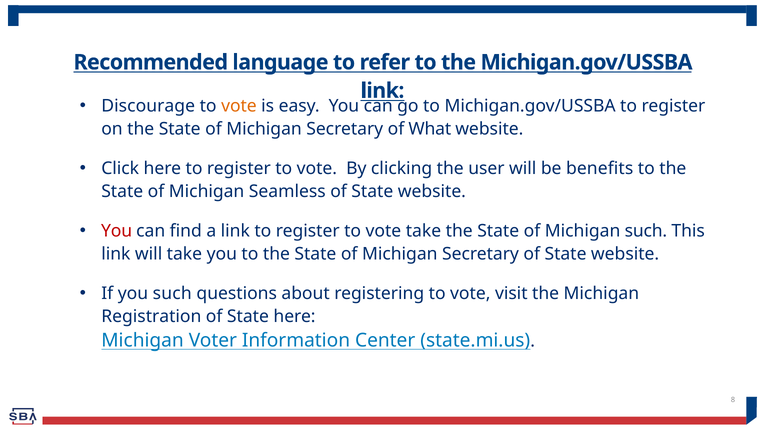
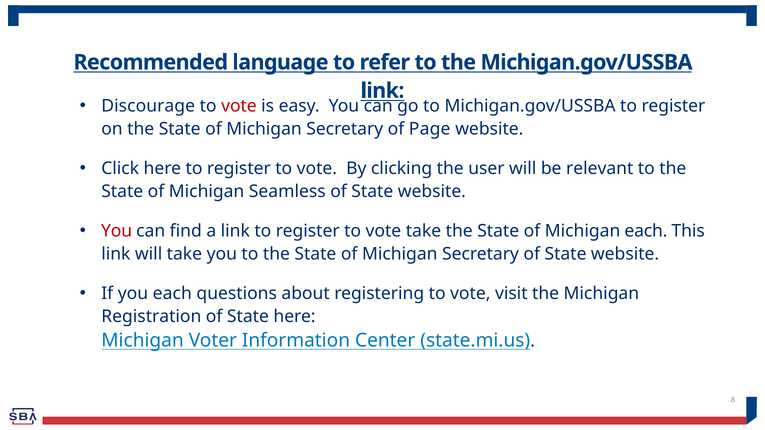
vote colour: orange -> red (239, 106)
What: What -> Page (430, 129)
benefits: benefits -> relevant (600, 169)
Michigan such: such -> each (646, 231)
you such: such -> each (172, 294)
